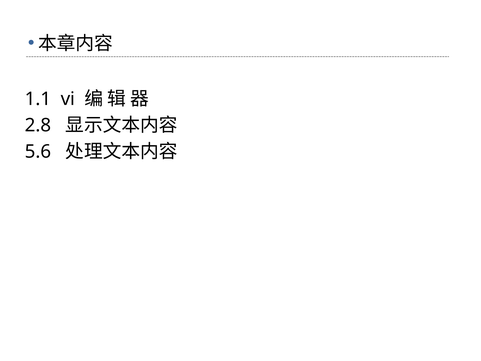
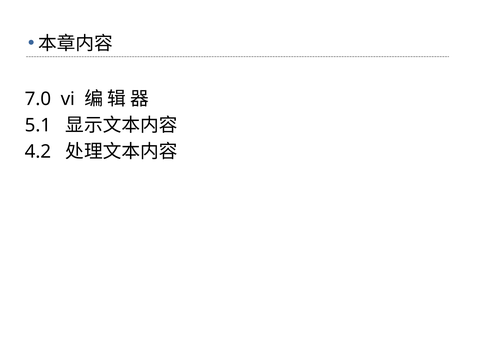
1.1: 1.1 -> 7.0 (38, 99)
2.8: 2.8 -> 5.1 (38, 125)
5.6: 5.6 -> 4.2 (38, 151)
